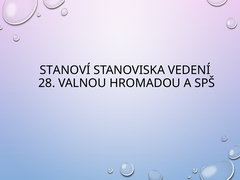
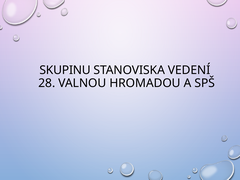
STANOVÍ: STANOVÍ -> SKUPINU (65, 70)
